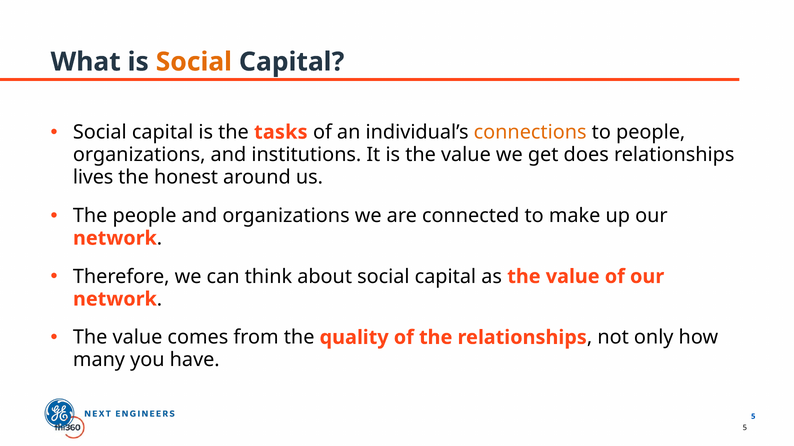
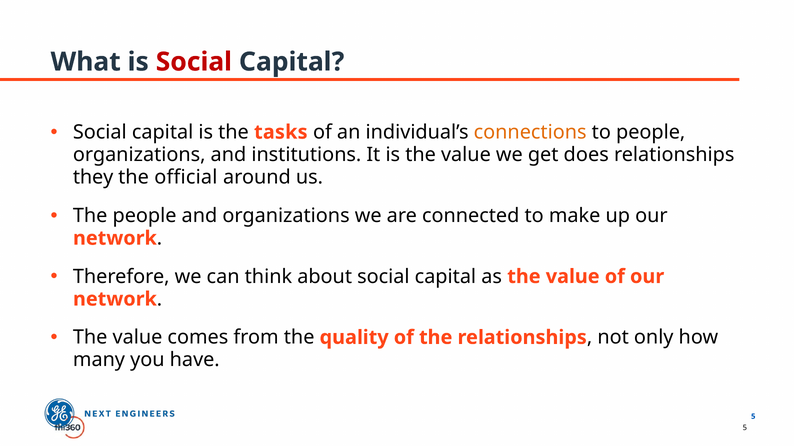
Social colour: orange -> red (194, 62)
lives: lives -> they (93, 178)
honest: honest -> official (186, 178)
